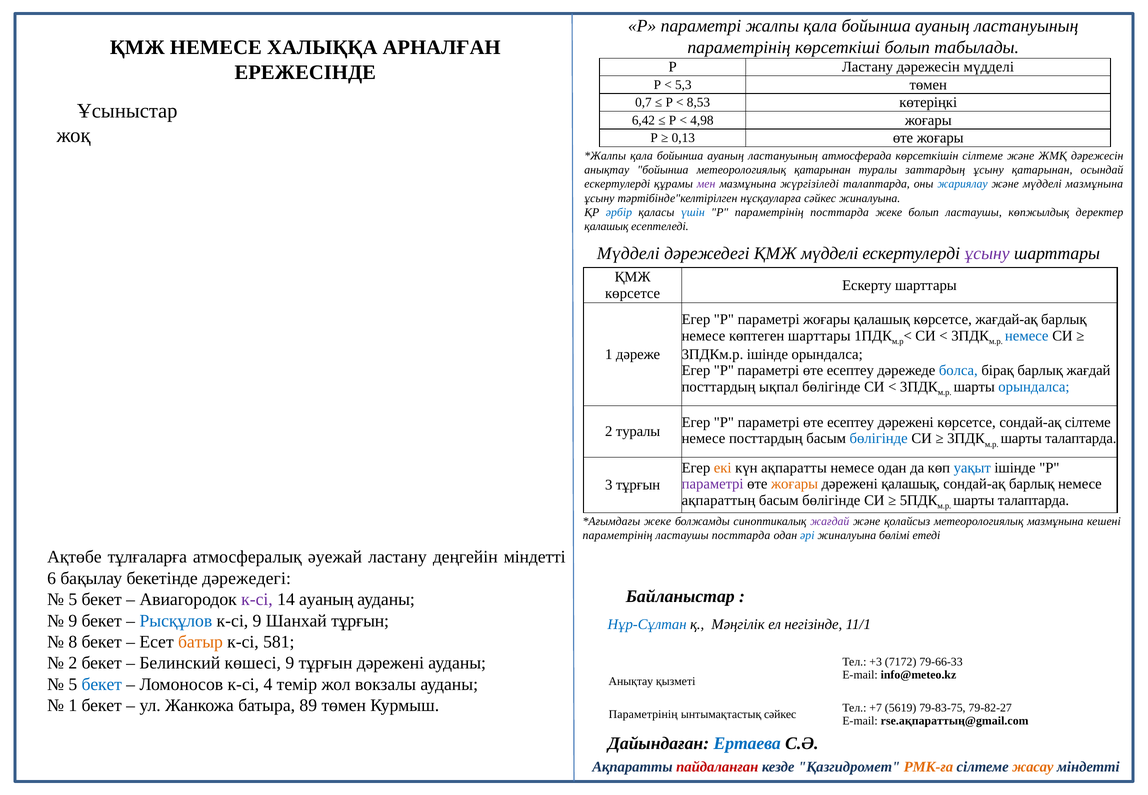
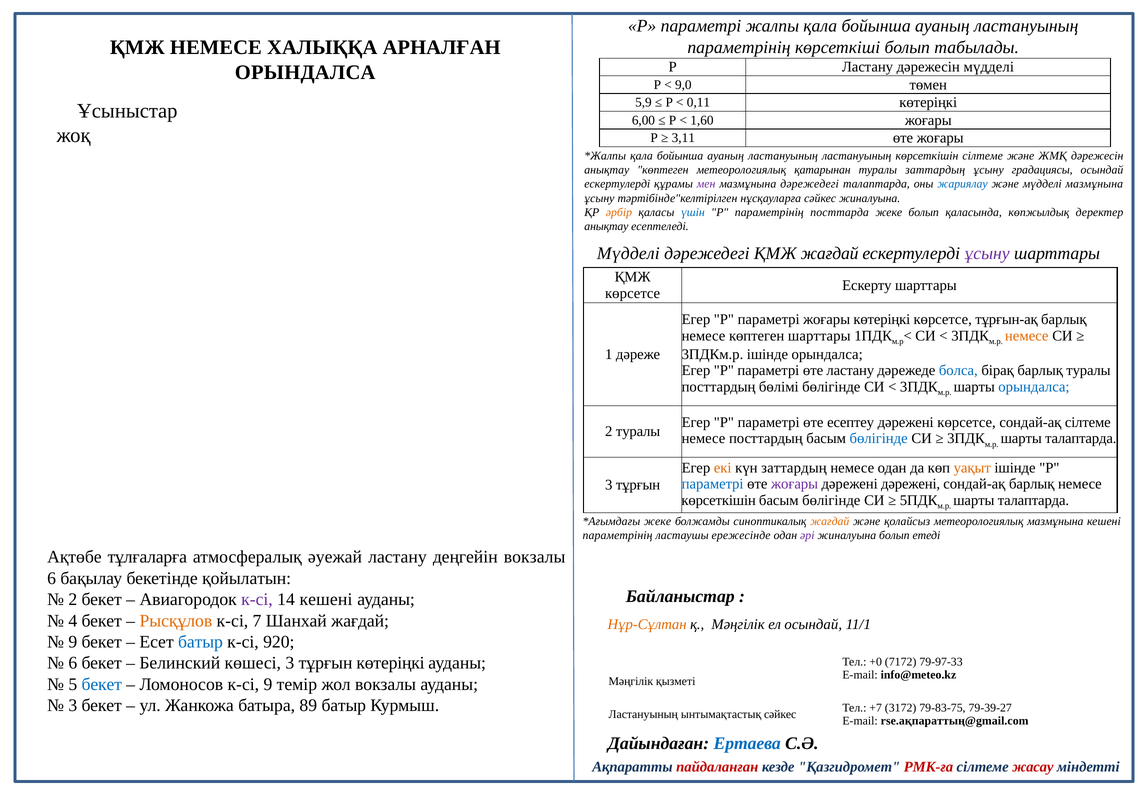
ЕРЕЖЕСІНДЕ: ЕРЕЖЕСІНДЕ -> ОРЫНДАЛСА (305, 72)
5,3: 5,3 -> 9,0 (683, 85)
0,7: 0,7 -> 5,9 (643, 103)
8,53: 8,53 -> 0,11 (698, 103)
6,42: 6,42 -> 6,00 (643, 120)
4,98: 4,98 -> 1,60 (702, 120)
0,13: 0,13 -> 3,11 (683, 138)
ластануының атмосферада: атмосферада -> ластануының (857, 156)
анықтау бойынша: бойынша -> көптеген (663, 170)
ұсыну қатарынан: қатарынан -> градациясы (1042, 170)
мазмұнына жүргізіледі: жүргізіледі -> дәрежедегі (810, 184)
әрбір colour: blue -> orange (619, 212)
болып ластаушы: ластаушы -> қаласында (974, 212)
қалашық: қалашық -> анықтау (606, 226)
ҚМЖ мүдделі: мүдделі -> жағдай (830, 254)
жоғары қалашық: қалашық -> көтеріңкі (882, 319)
жағдай-ақ: жағдай-ақ -> тұрғын-ақ (1007, 319)
немесе colour: blue -> orange (1027, 336)
P параметрі өте есептеу: есептеу -> ластану (850, 370)
барлық жағдай: жағдай -> туралы (1088, 370)
ықпал: ықпал -> бөлімі (779, 387)
күн ақпаратты: ақпаратты -> заттардың (794, 468)
уақыт colour: blue -> orange (972, 468)
параметрі colour: purple -> blue (713, 484)
жоғары colour: orange -> purple (795, 484)
дәрежені қалашық: қалашық -> дәрежені (911, 484)
ақпараттың: ақпараттың -> көрсеткішін (719, 500)
жағдай colour: purple -> orange (830, 521)
ластаушы посттарда: посттарда -> ережесінде (741, 535)
әрі colour: blue -> purple (807, 535)
жиналуына бөлімі: бөлімі -> болып (894, 535)
деңгейін міндетті: міндетті -> вокзалы (535, 557)
бекетінде дәрежедегі: дәрежедегі -> қойылатын (247, 578)
5: 5 -> 2 (73, 599)
14 ауаның: ауаның -> кешені (326, 599)
9: 9 -> 4 (73, 621)
Рысқұлов colour: blue -> orange (176, 621)
к-сі 9: 9 -> 7 (257, 621)
Шанхай тұрғын: тұрғын -> жағдай (360, 621)
Нұр-Сұлтан colour: blue -> orange (647, 624)
ел негізінде: негізінде -> осындай (813, 624)
8: 8 -> 9 (73, 642)
батыр colour: orange -> blue (200, 642)
581: 581 -> 920 (279, 642)
2: 2 -> 6 (73, 663)
көшесі 9: 9 -> 3 (290, 663)
тұрғын дәрежені: дәрежені -> көтеріңкі (391, 663)
+3: +3 -> +0 (876, 662)
79-66-33: 79-66-33 -> 79-97-33 (941, 662)
Анықтау: Анықтау -> Мәңгілік (631, 681)
к-сі 4: 4 -> 9 (268, 684)
1: 1 -> 3 (73, 705)
89 төмен: төмен -> батыр (344, 705)
5619: 5619 -> 3172 (901, 708)
79-82-27: 79-82-27 -> 79-39-27 (990, 708)
Параметрінің: Параметрінің -> Ластануының (643, 714)
РМК-ға colour: orange -> red (928, 767)
жасау colour: orange -> red (1033, 767)
